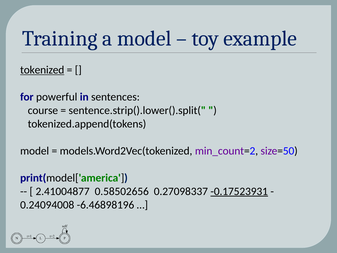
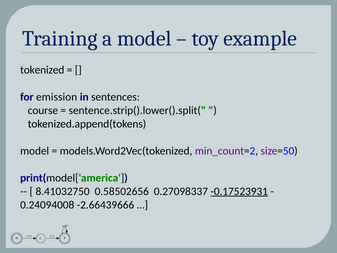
tokenized underline: present -> none (42, 70)
powerful: powerful -> emission (57, 97)
2.41004877: 2.41004877 -> 8.41032750 (63, 191)
-6.46898196: -6.46898196 -> -2.66439666 (105, 205)
